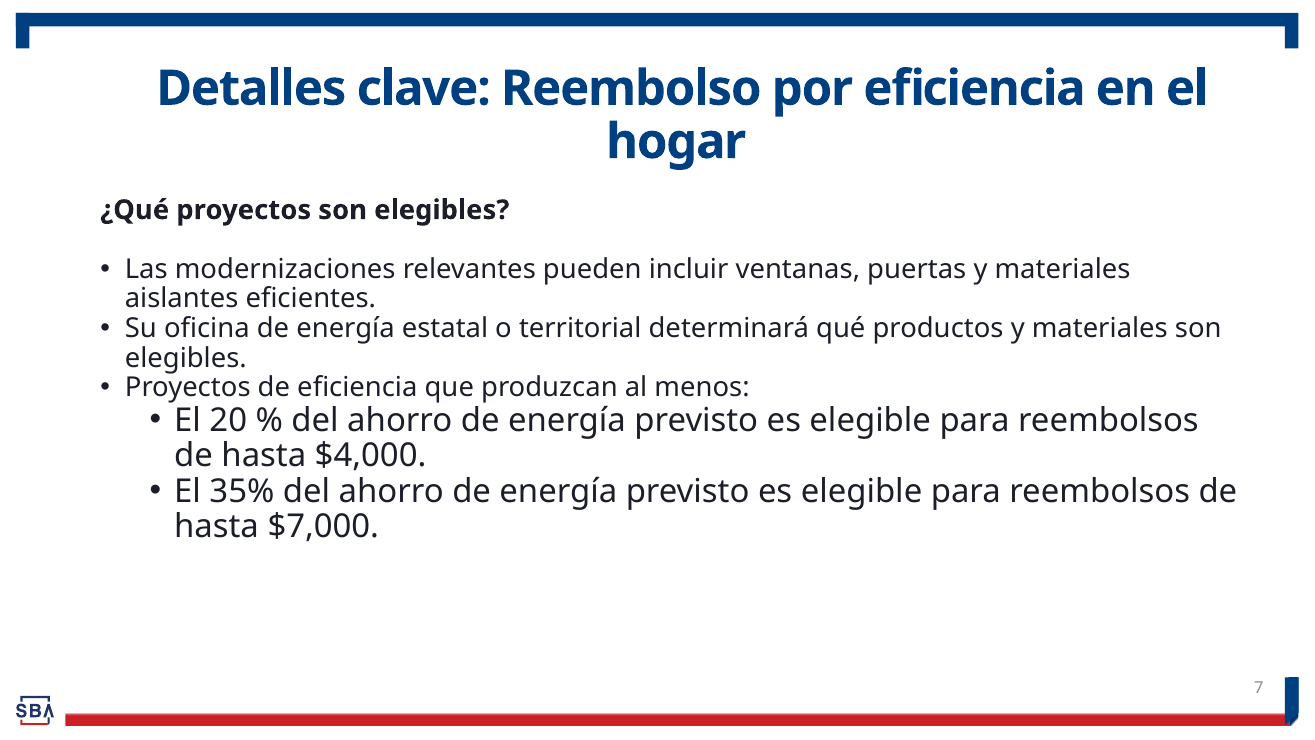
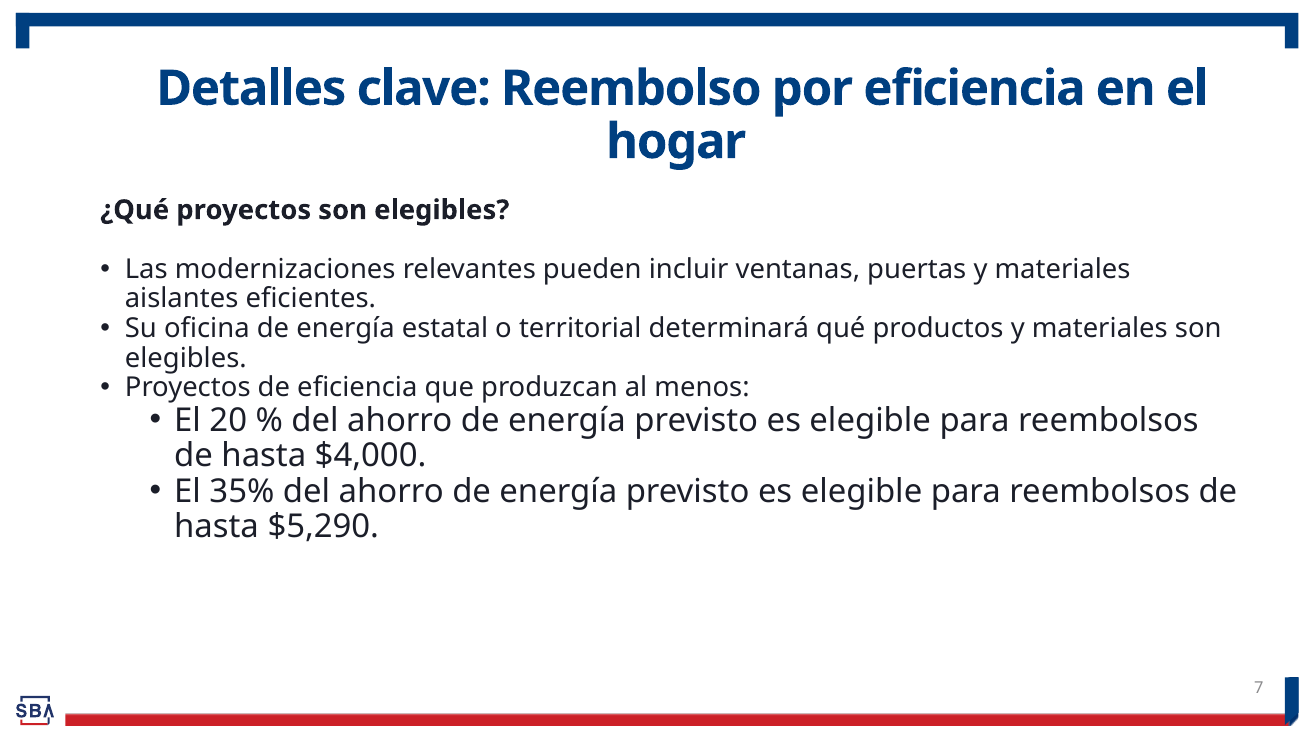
$7,000: $7,000 -> $5,290 (323, 526)
